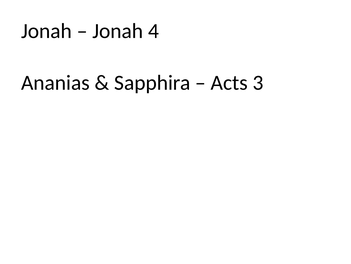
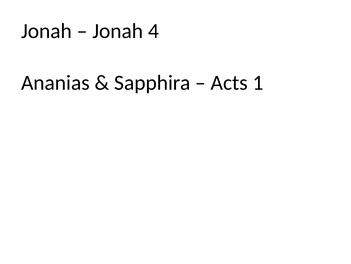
3: 3 -> 1 (258, 82)
